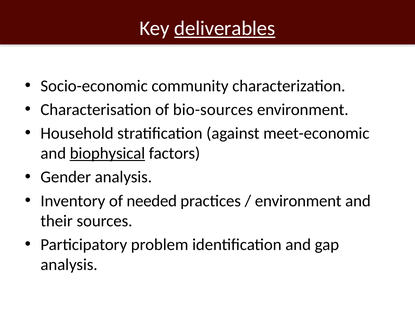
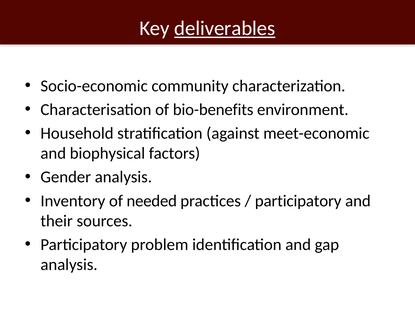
bio-sources: bio-sources -> bio-benefits (213, 110)
biophysical underline: present -> none (107, 153)
environment: environment -> participatory (298, 201)
